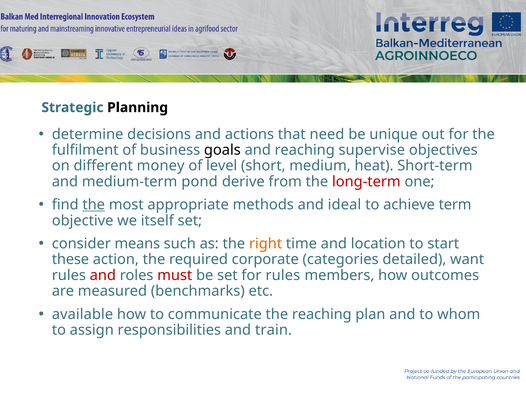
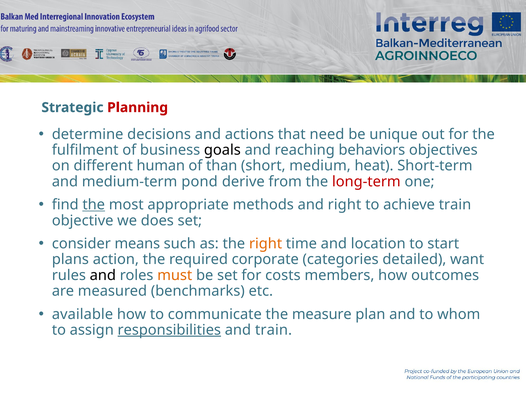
Planning colour: black -> red (138, 107)
supervise: supervise -> behaviors (372, 150)
money: money -> human (161, 166)
level: level -> than (222, 166)
and ideal: ideal -> right (344, 204)
achieve term: term -> train (455, 204)
itself: itself -> does (157, 220)
these: these -> plans (70, 259)
and colour: red -> black (103, 275)
must colour: red -> orange (175, 275)
for rules: rules -> costs (283, 275)
the reaching: reaching -> measure (322, 314)
responsibilities underline: none -> present (169, 330)
